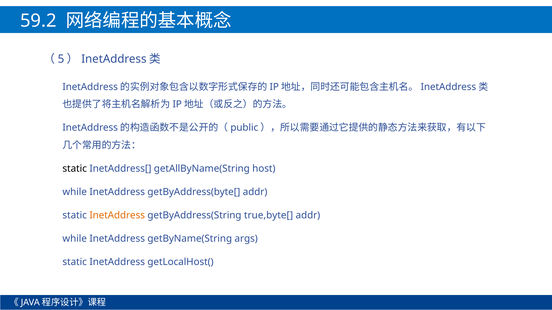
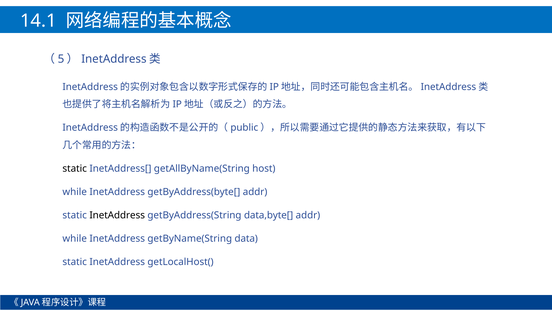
59.2: 59.2 -> 14.1 (38, 21)
InetAddress colour: orange -> black (117, 216)
true,byte[: true,byte[ -> data,byte[ (269, 216)
args: args -> data (246, 239)
